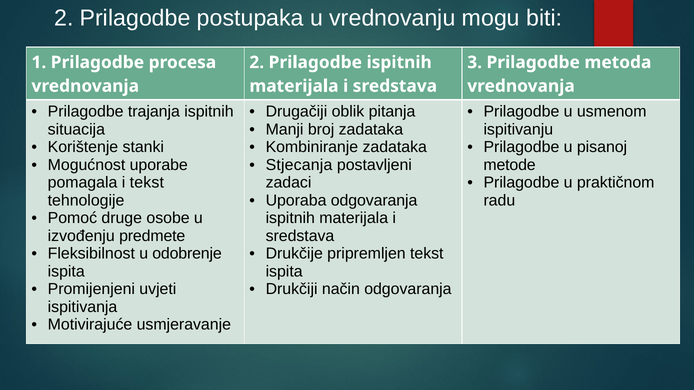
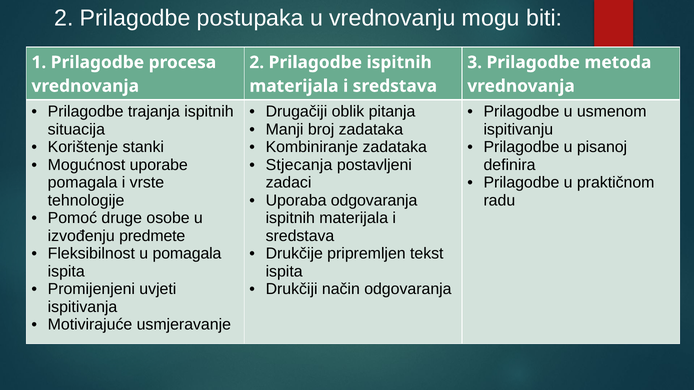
metode: metode -> definira (510, 165)
i tekst: tekst -> vrste (147, 183)
u odobrenje: odobrenje -> pomagala (187, 254)
